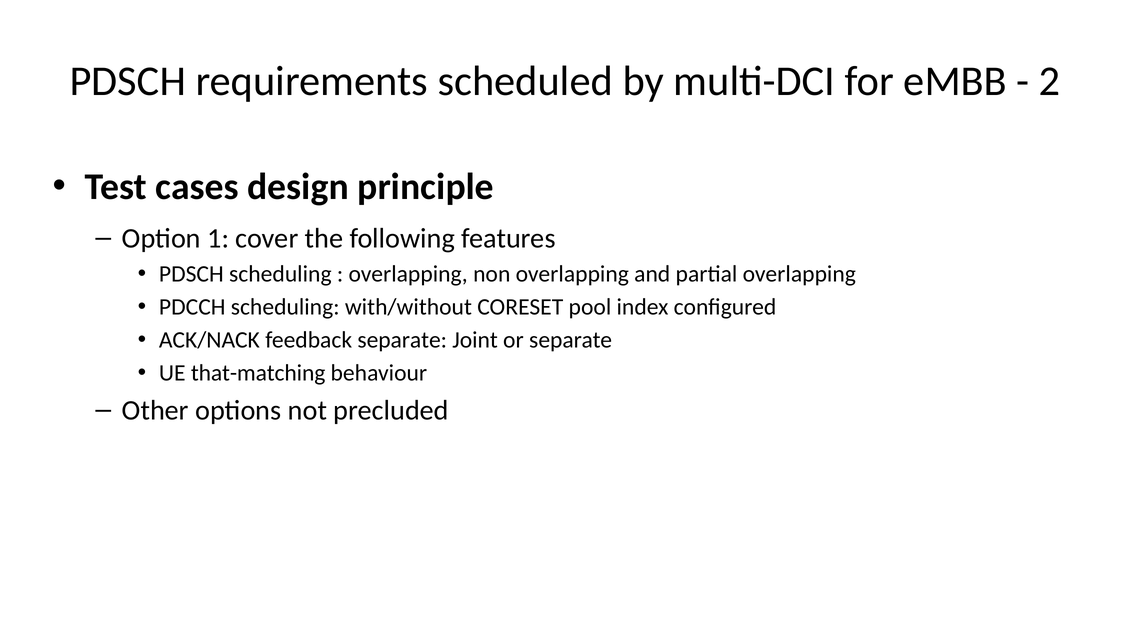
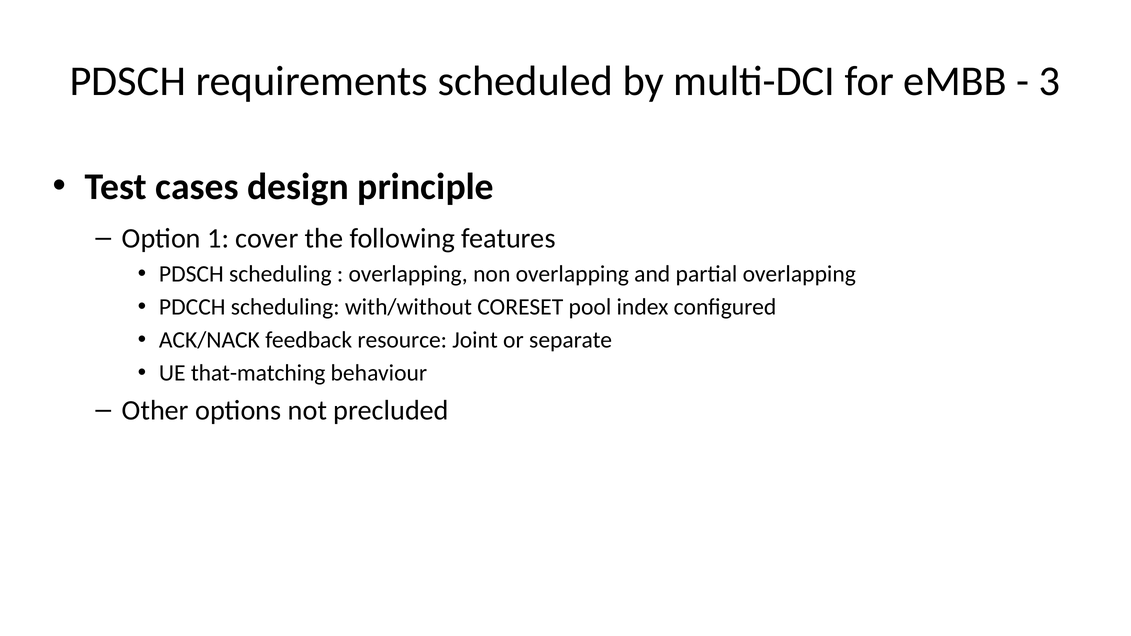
2: 2 -> 3 (1050, 81)
feedback separate: separate -> resource (402, 340)
